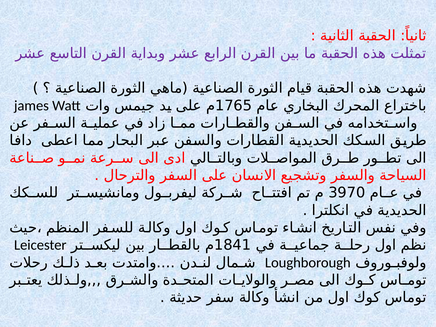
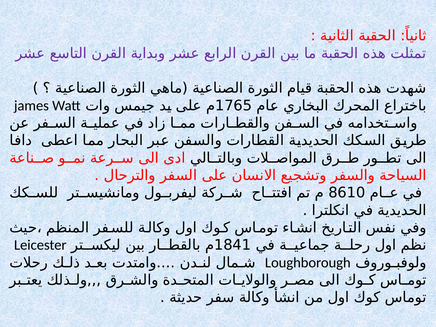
3970: 3970 -> 8610 (347, 193)
